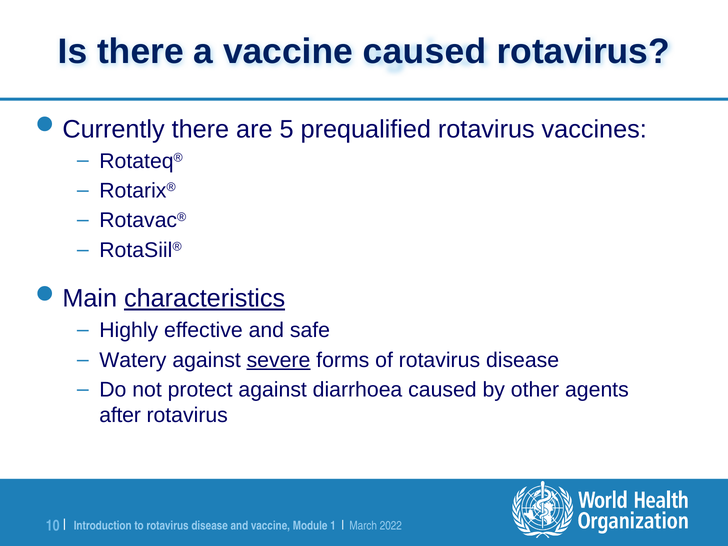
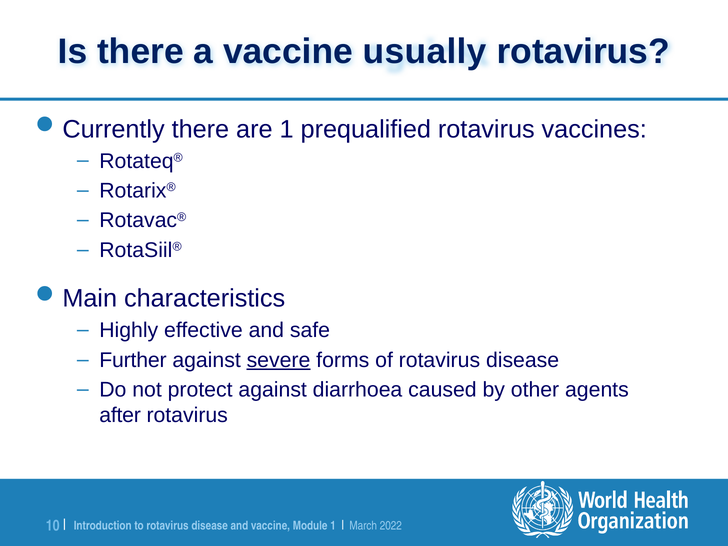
vaccine caused: caused -> usually (425, 52)
are 5: 5 -> 1 (287, 129)
characteristics underline: present -> none (205, 299)
Watery: Watery -> Further (133, 360)
